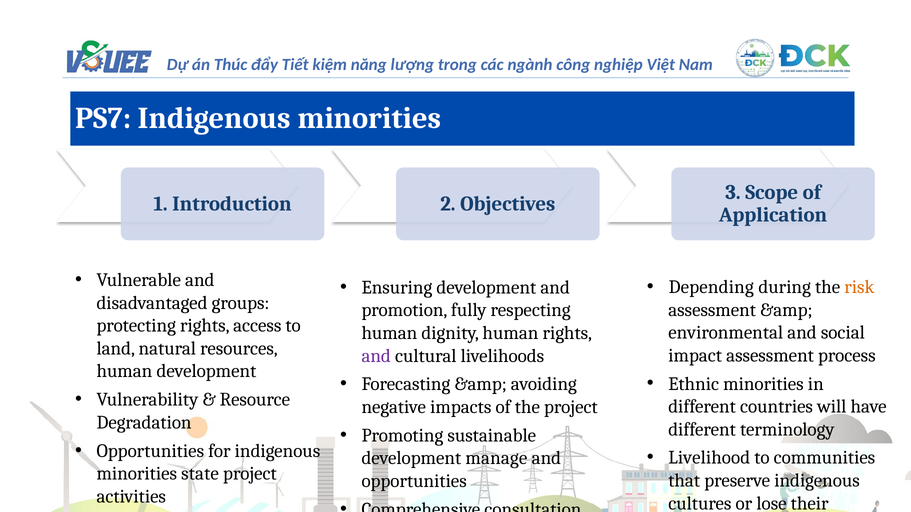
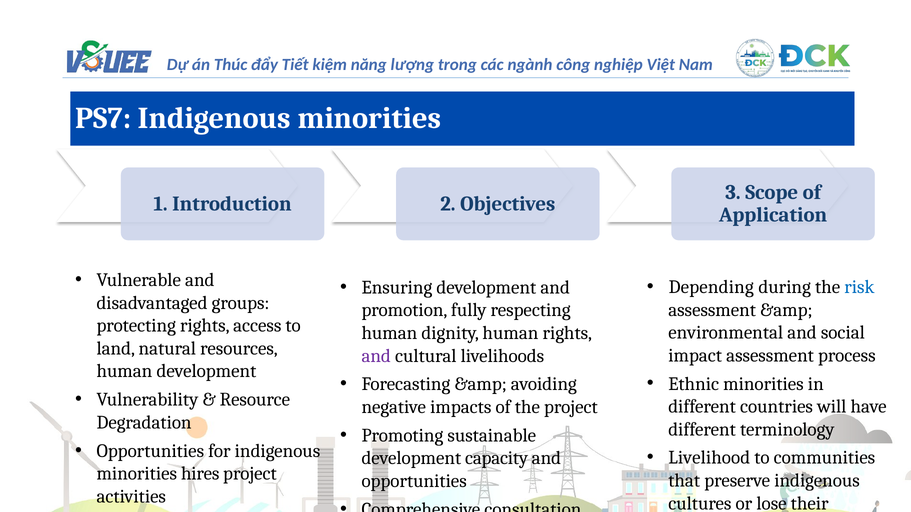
risk colour: orange -> blue (859, 287)
manage: manage -> capacity (497, 459)
state: state -> hires (200, 474)
